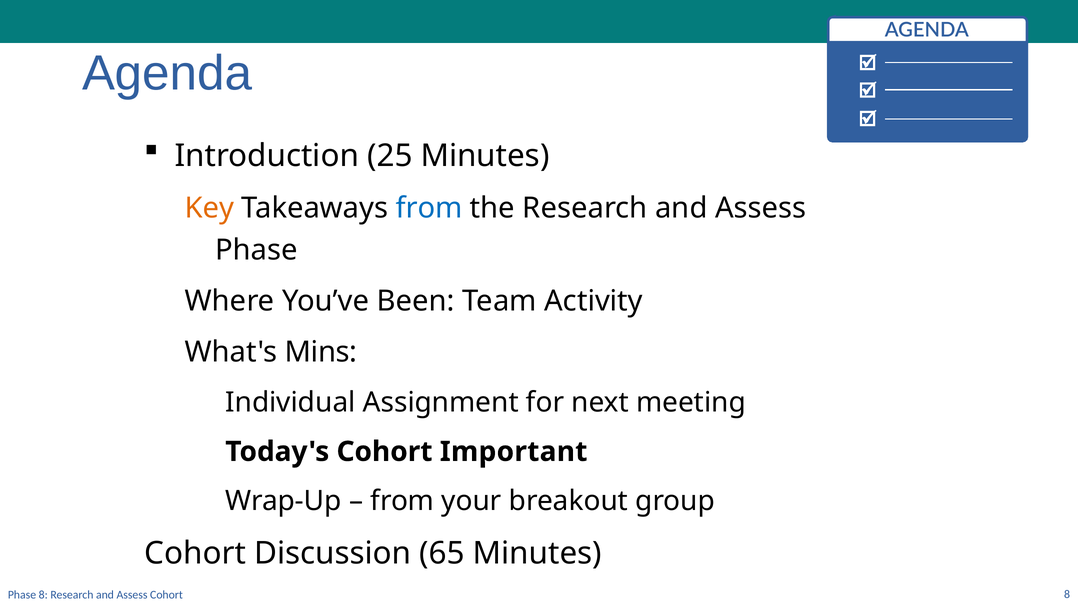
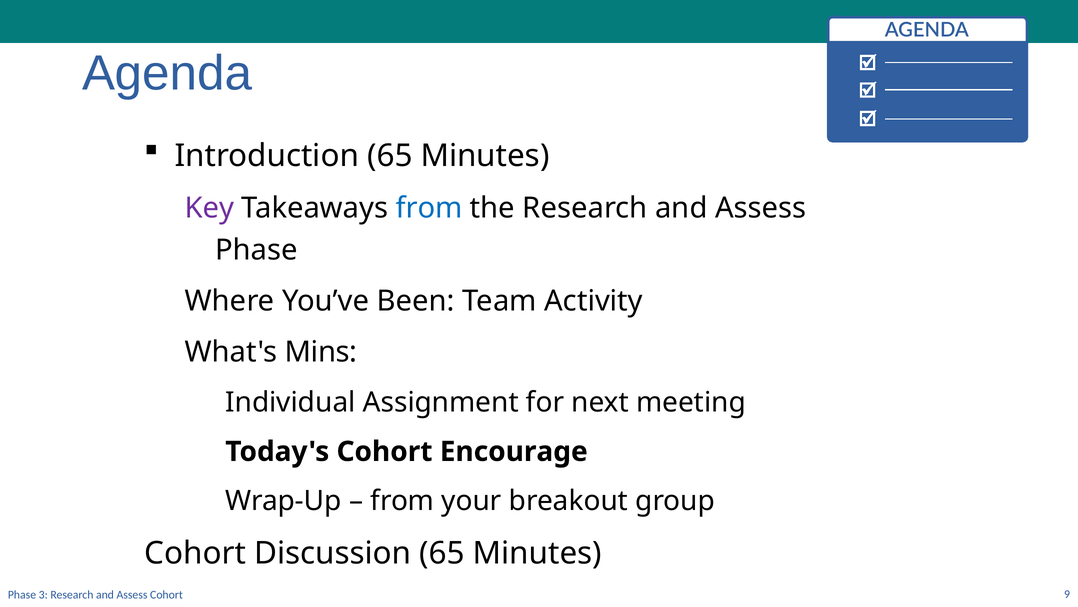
Introduction 25: 25 -> 65 (390, 156)
Key colour: orange -> purple (209, 208)
Important: Important -> Encourage (514, 451)
Phase 8: 8 -> 3 (43, 594)
Cohort 8: 8 -> 9 (1067, 594)
